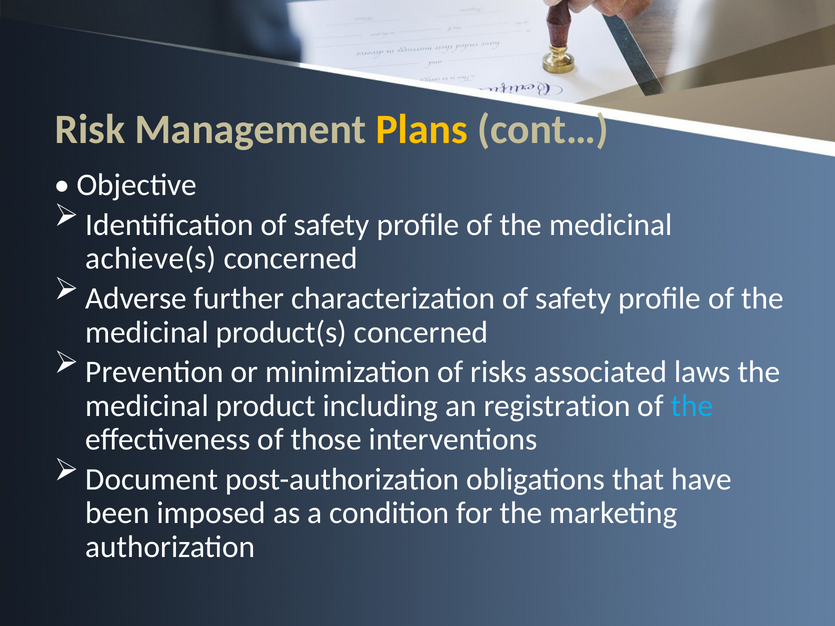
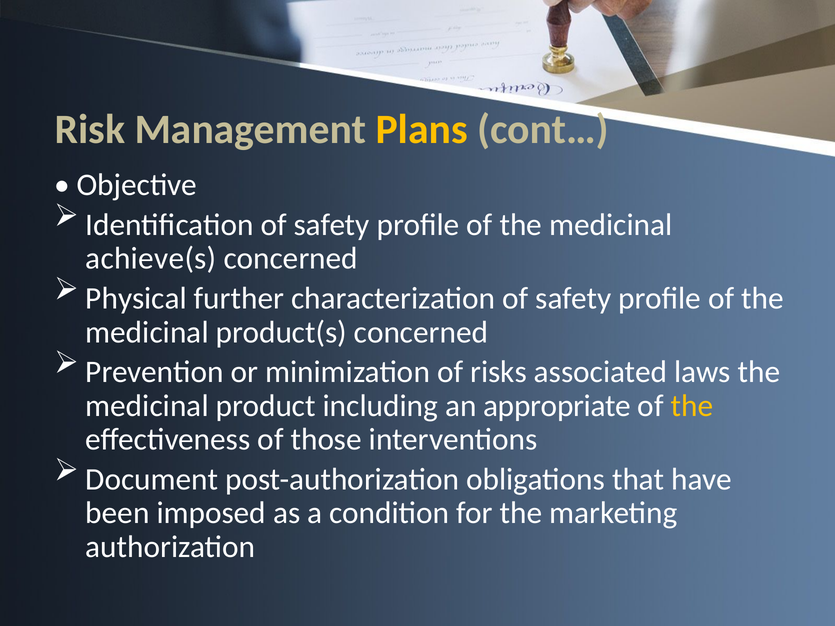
Adverse: Adverse -> Physical (136, 298)
registration: registration -> appropriate (557, 406)
the colour: light blue -> yellow (692, 406)
